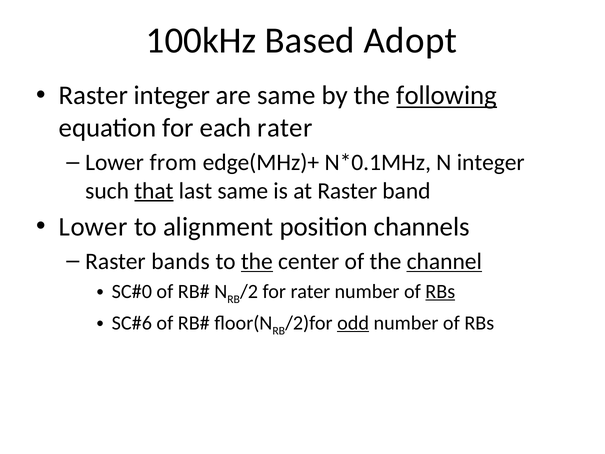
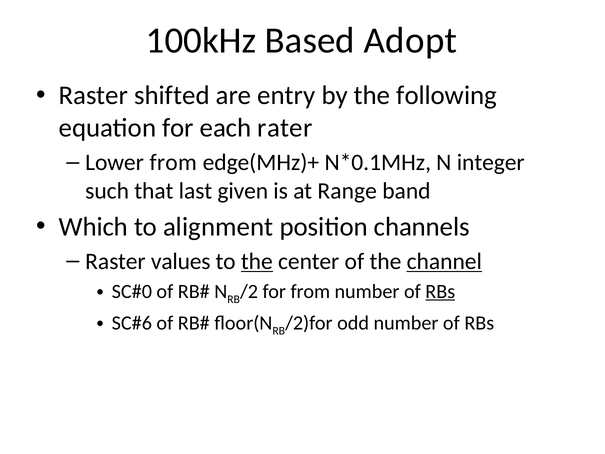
Raster integer: integer -> shifted (172, 95)
are same: same -> entry (286, 95)
following underline: present -> none (447, 95)
that underline: present -> none (154, 191)
last same: same -> given (243, 191)
at Raster: Raster -> Range (347, 191)
Lower: Lower -> Which (93, 227)
bands: bands -> values (181, 261)
for rater: rater -> from (310, 291)
odd underline: present -> none (353, 323)
